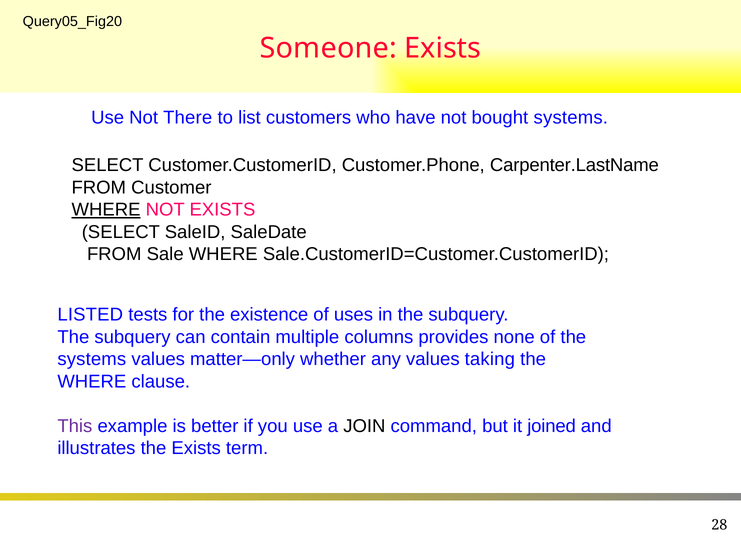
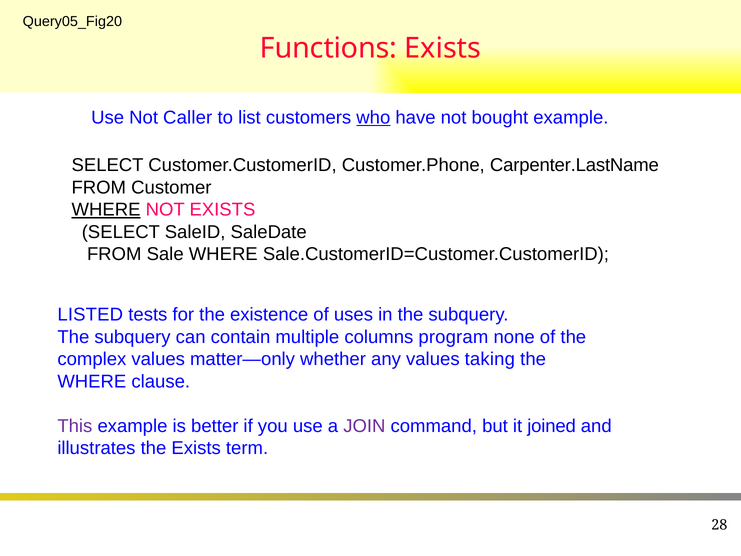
Someone: Someone -> Functions (329, 48)
There: There -> Caller (188, 117)
who underline: none -> present (373, 117)
bought systems: systems -> example (571, 117)
provides: provides -> program (453, 337)
systems: systems -> complex (92, 359)
JOIN colour: black -> purple (364, 426)
